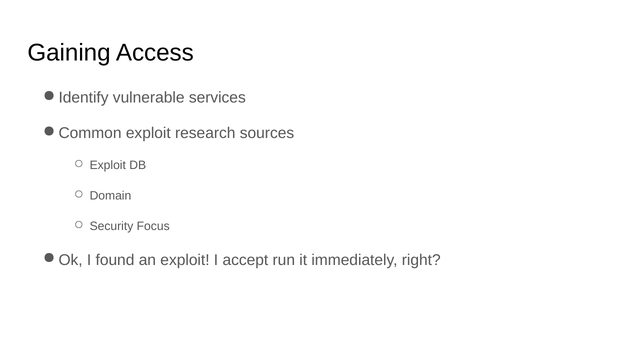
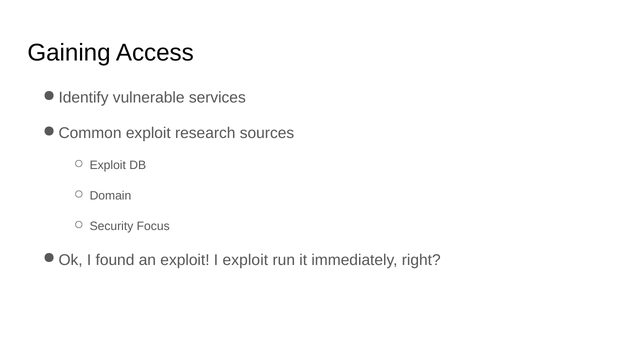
I accept: accept -> exploit (245, 260)
